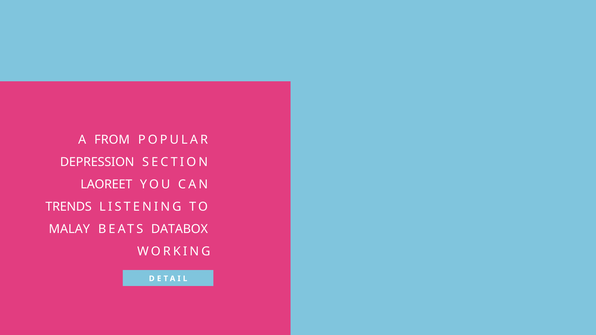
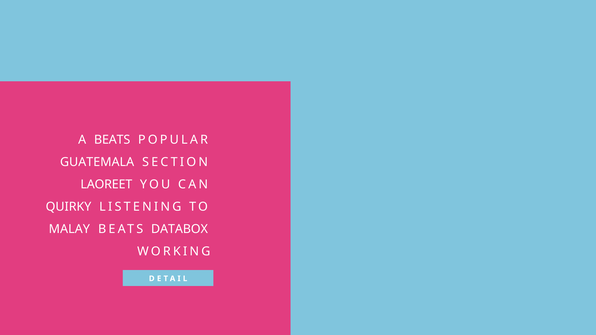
A FROM: FROM -> BEATS (112, 140)
DEPRESSION: DEPRESSION -> GUATEMALA (97, 162)
TRENDS: TRENDS -> QUIRKY (69, 207)
